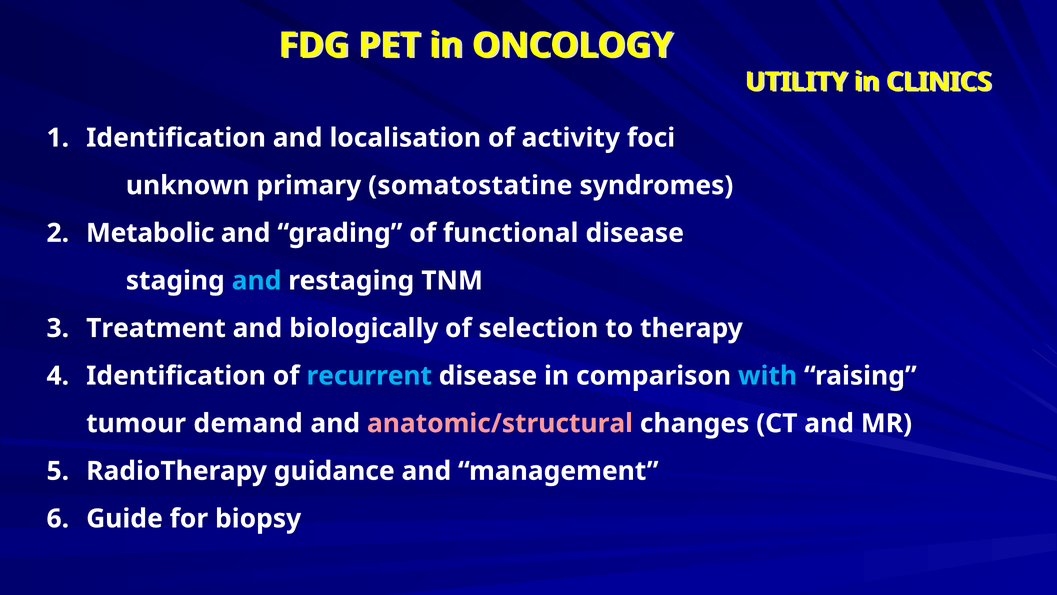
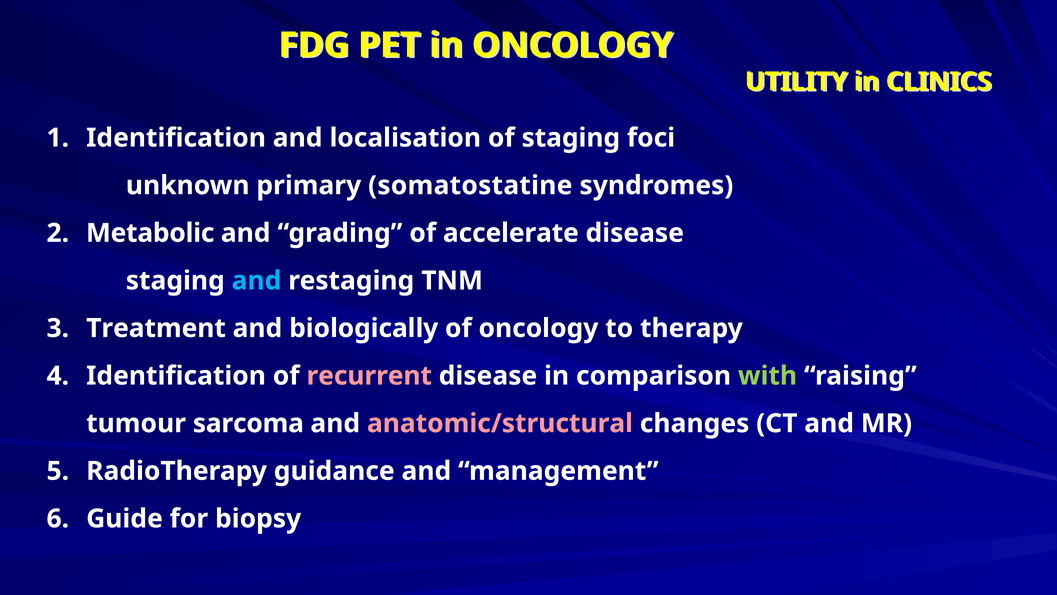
of activity: activity -> staging (571, 138)
functional: functional -> accelerate (511, 233)
of selection: selection -> oncology (538, 328)
recurrent colour: light blue -> pink (369, 376)
with colour: light blue -> light green (768, 376)
demand: demand -> sarcoma (248, 423)
